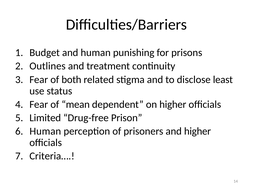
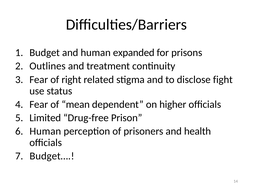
punishing: punishing -> expanded (134, 53)
both: both -> right (71, 79)
least: least -> fight (223, 79)
and higher: higher -> health (198, 131)
Criteria…: Criteria… -> Budget… (52, 156)
